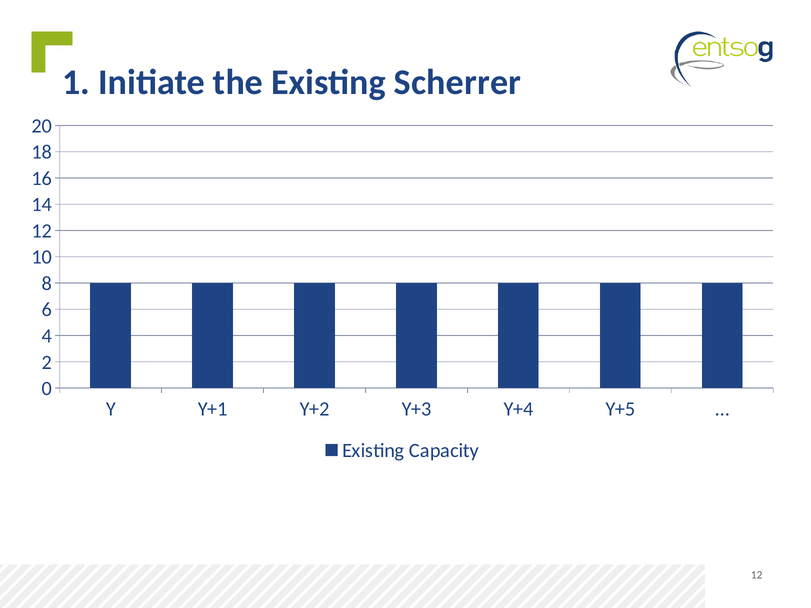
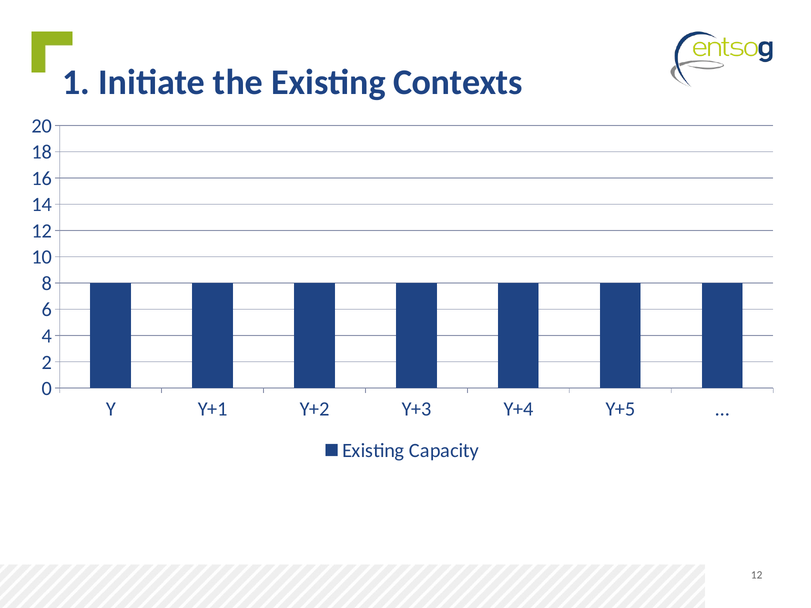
Scherrer: Scherrer -> Contexts (458, 82)
